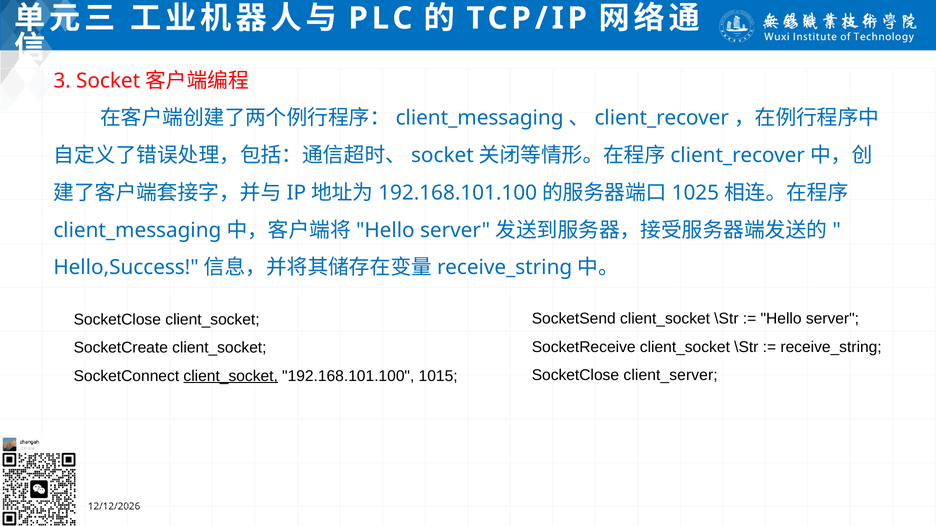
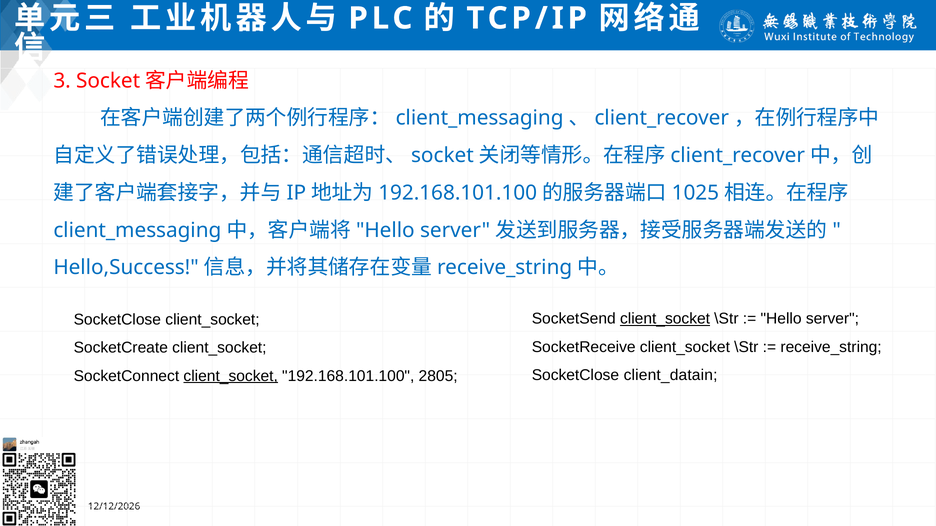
client_socket underline: none -> present (665, 319)
client_server: client_server -> client_datain (671, 375)
1015: 1015 -> 2805 (438, 376)
